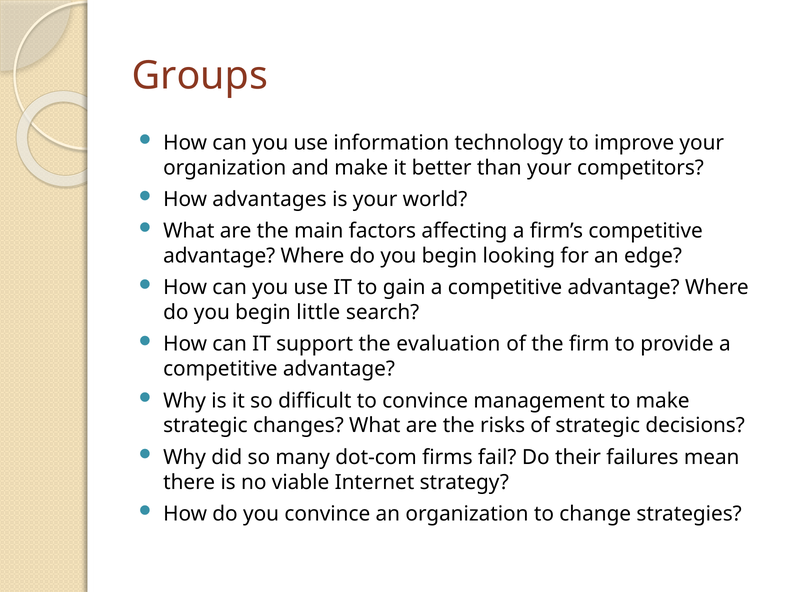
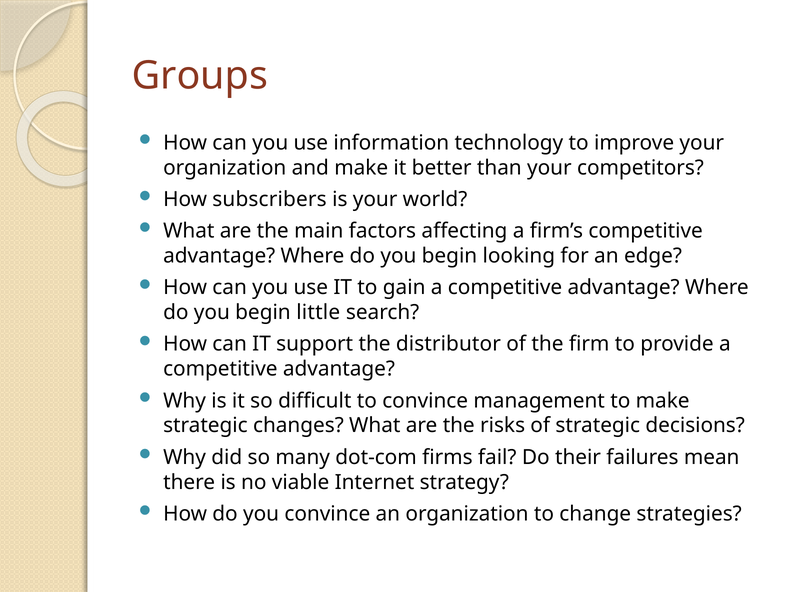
advantages: advantages -> subscribers (269, 199)
evaluation: evaluation -> distributor (448, 344)
